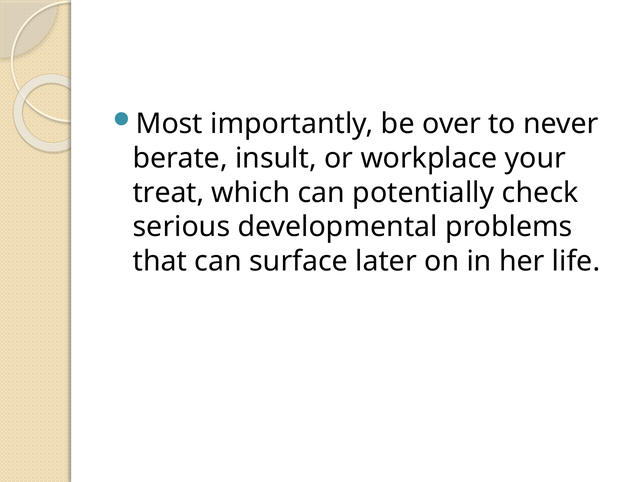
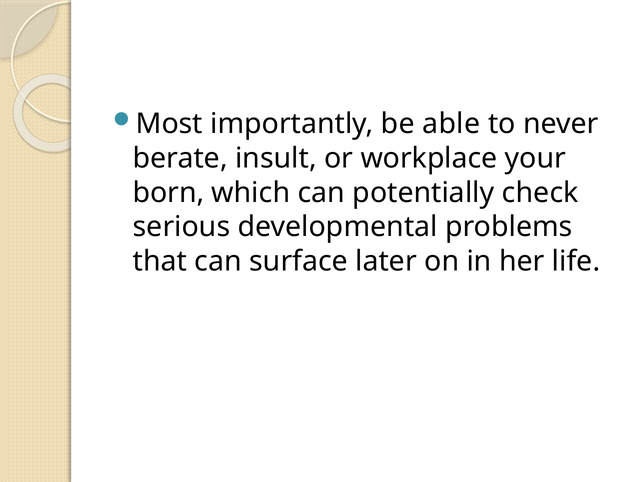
over: over -> able (451, 124)
treat: treat -> born (168, 192)
